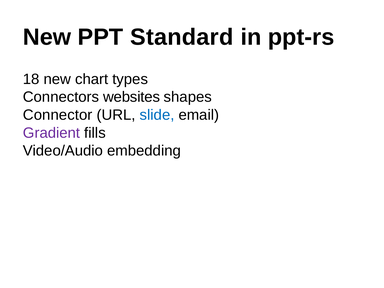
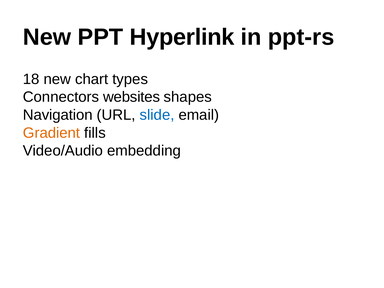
Standard: Standard -> Hyperlink (182, 37)
Connector: Connector -> Navigation (58, 115)
Gradient colour: purple -> orange (52, 133)
